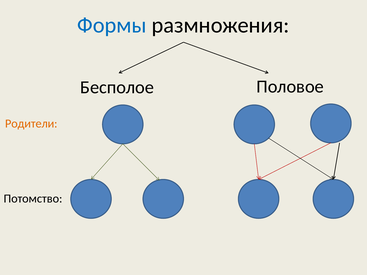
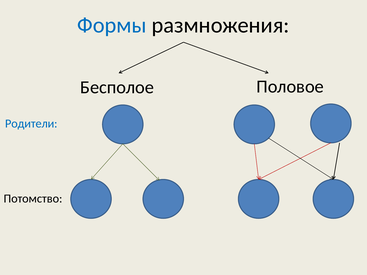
Родители colour: orange -> blue (31, 124)
